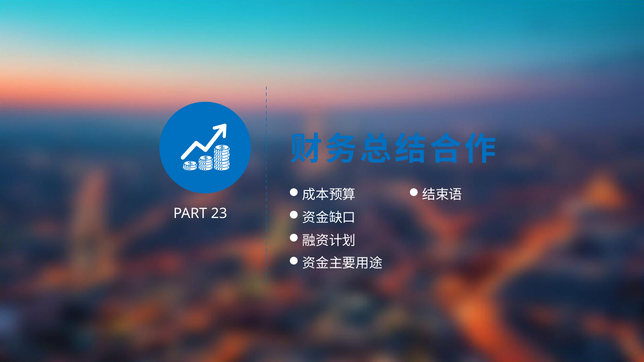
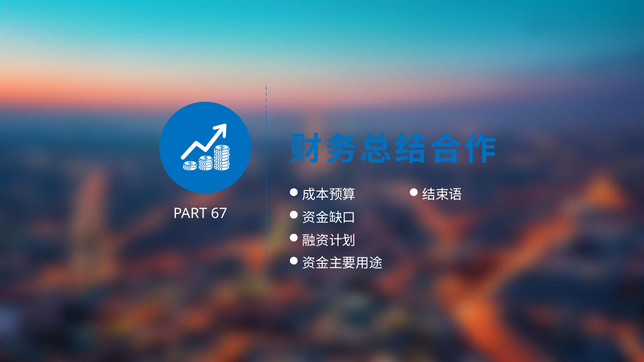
23: 23 -> 67 (219, 214)
